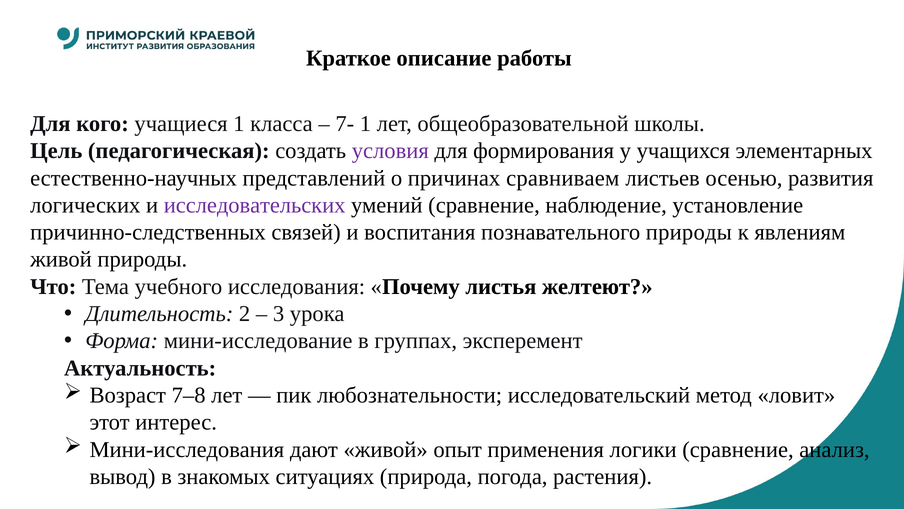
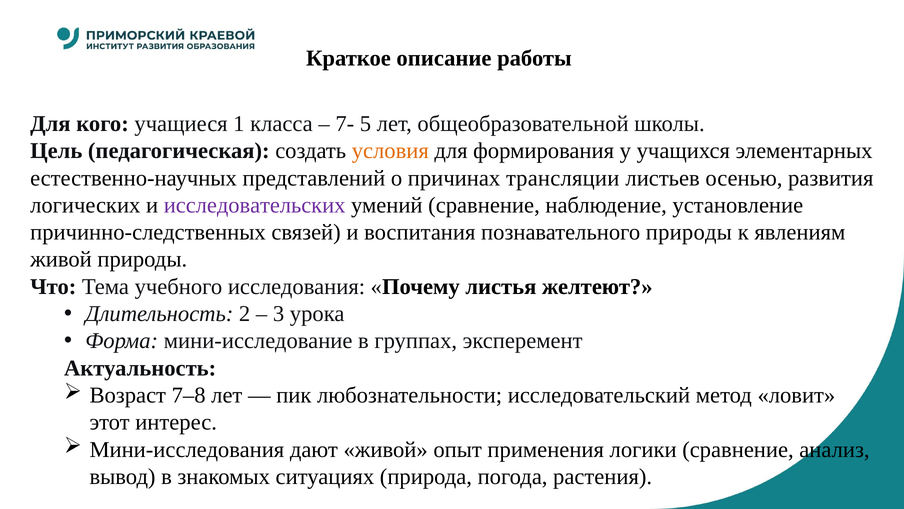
7- 1: 1 -> 5 (365, 124)
условия colour: purple -> orange (390, 151)
сравниваем: сравниваем -> трансляции (563, 178)
